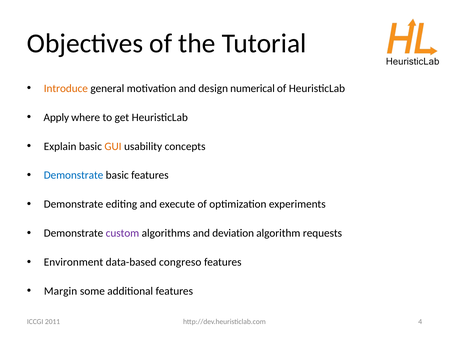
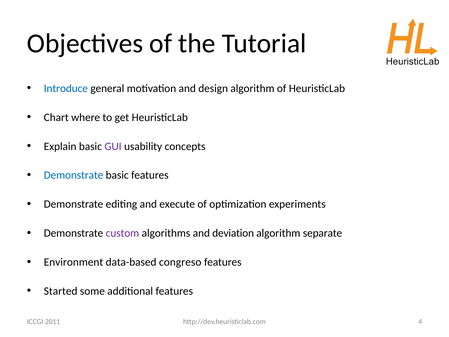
Introduce colour: orange -> blue (66, 88)
design numerical: numerical -> algorithm (252, 88)
Apply: Apply -> Chart (56, 117)
GUI colour: orange -> purple (113, 146)
requests: requests -> separate (323, 233)
Margin: Margin -> Started (61, 291)
